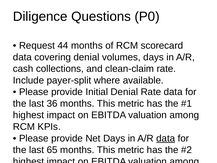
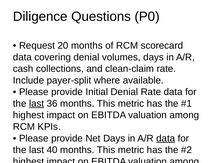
44: 44 -> 20 (63, 46)
last underline: none -> present (37, 103)
65: 65 -> 40 (52, 150)
